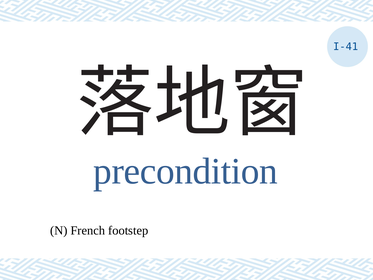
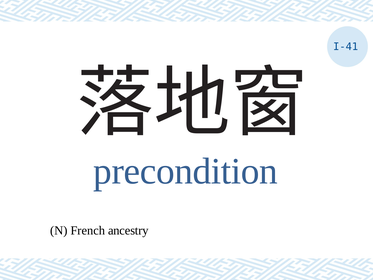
footstep: footstep -> ancestry (128, 230)
